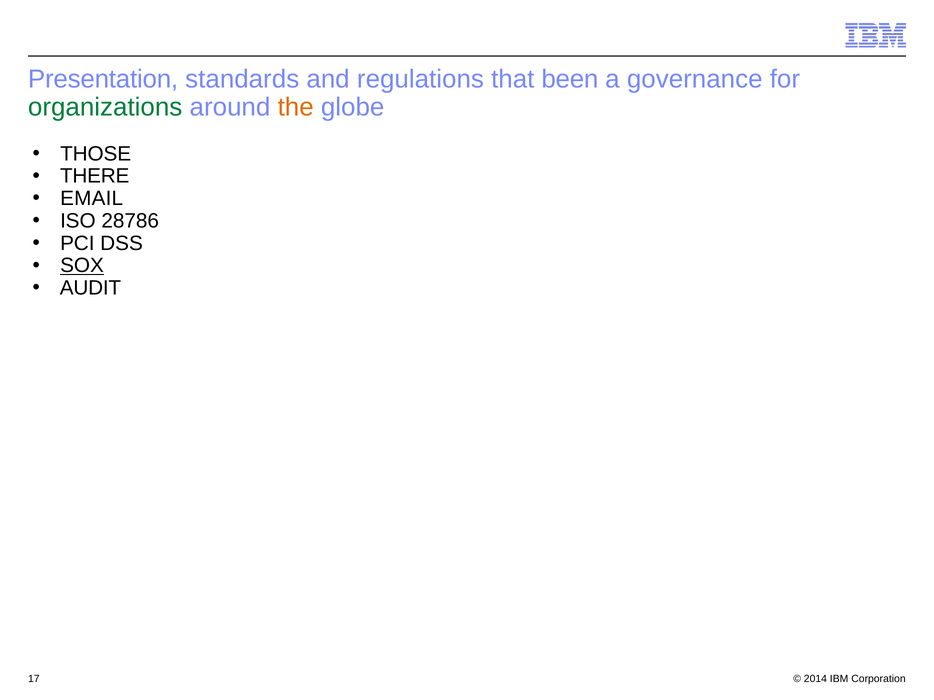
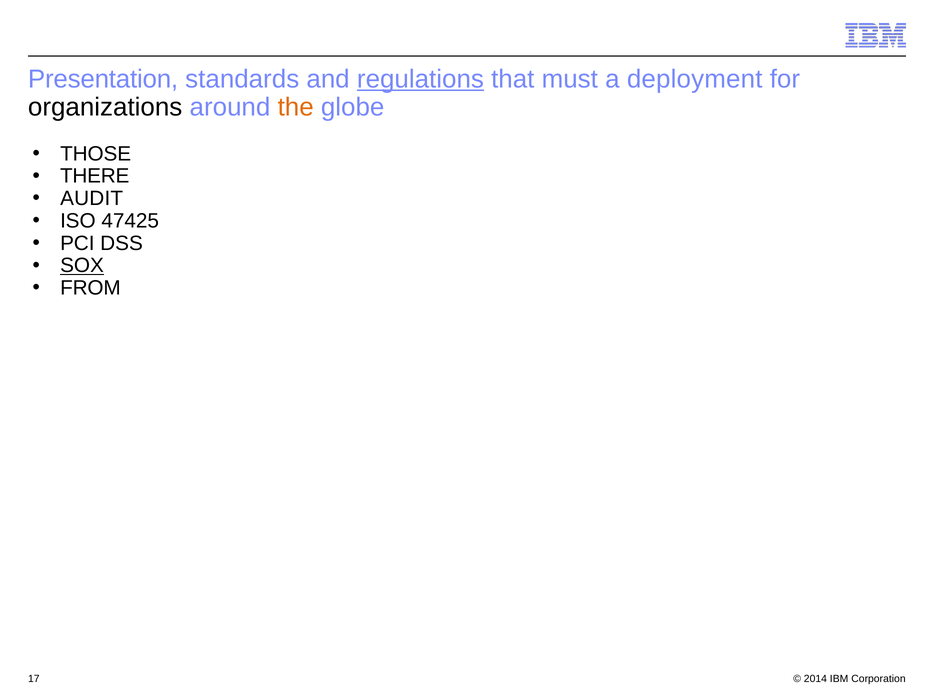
regulations underline: none -> present (420, 79)
been: been -> must (570, 79)
governance: governance -> deployment (695, 79)
organizations colour: green -> black (105, 107)
EMAIL: EMAIL -> AUDIT (92, 199)
28786: 28786 -> 47425 (130, 221)
AUDIT: AUDIT -> FROM (90, 288)
